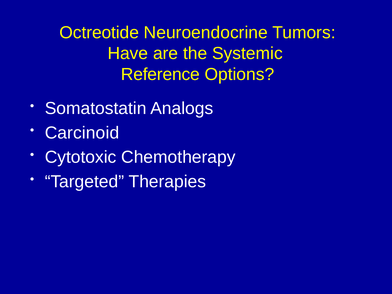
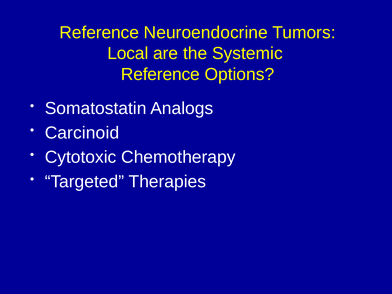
Octreotide: Octreotide -> Reference (99, 33)
Have: Have -> Local (128, 53)
